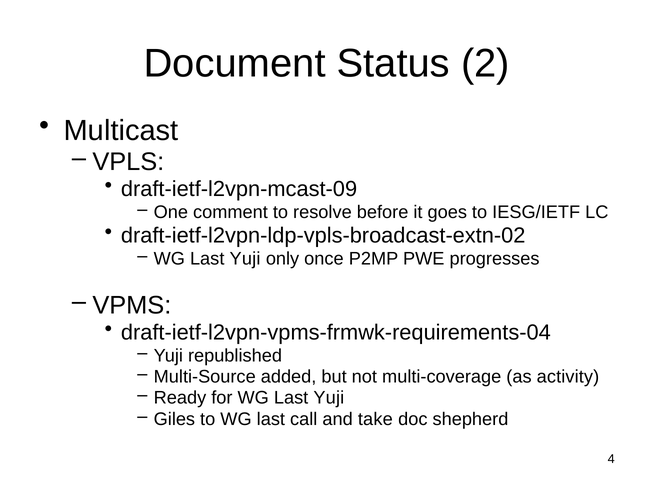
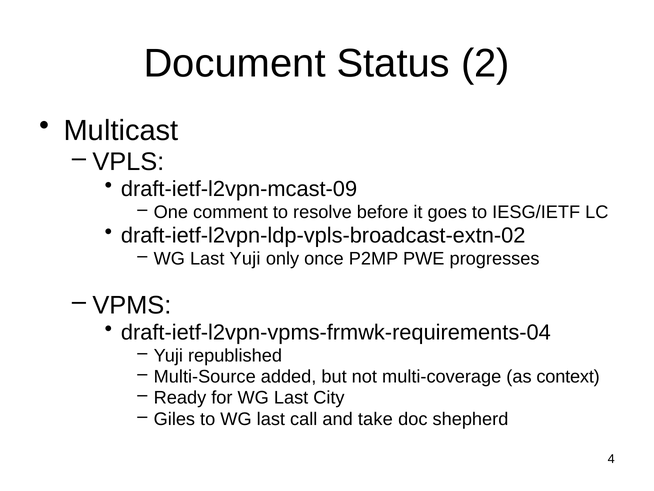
activity: activity -> context (568, 376)
for WG Last Yuji: Yuji -> City (329, 398)
